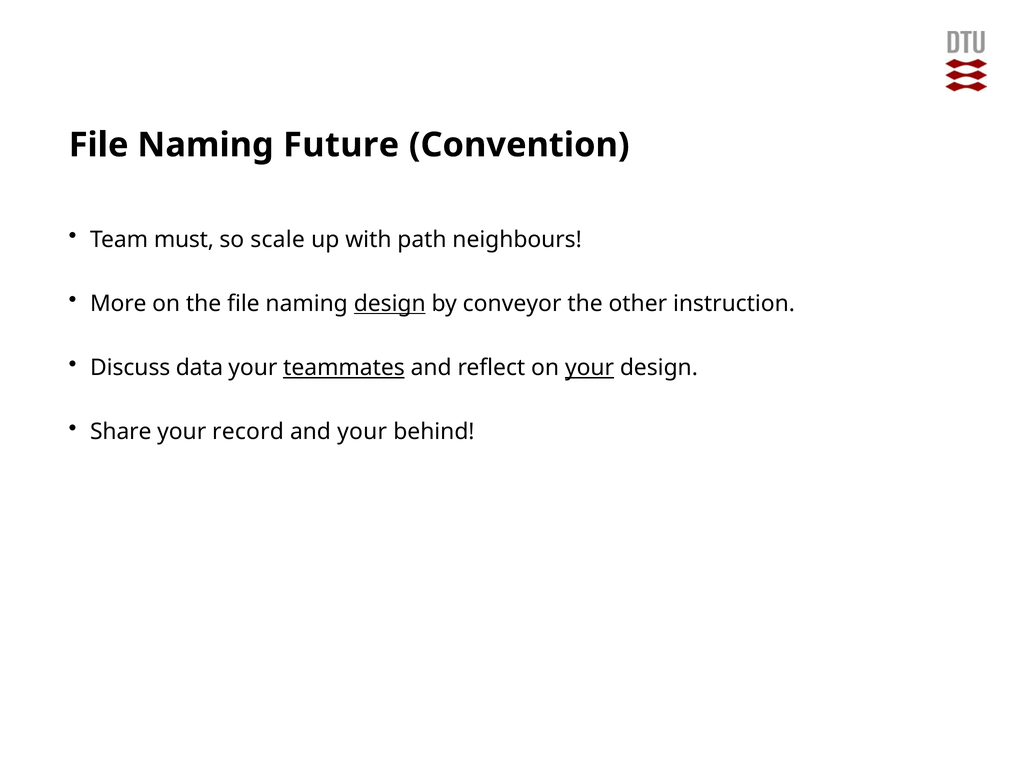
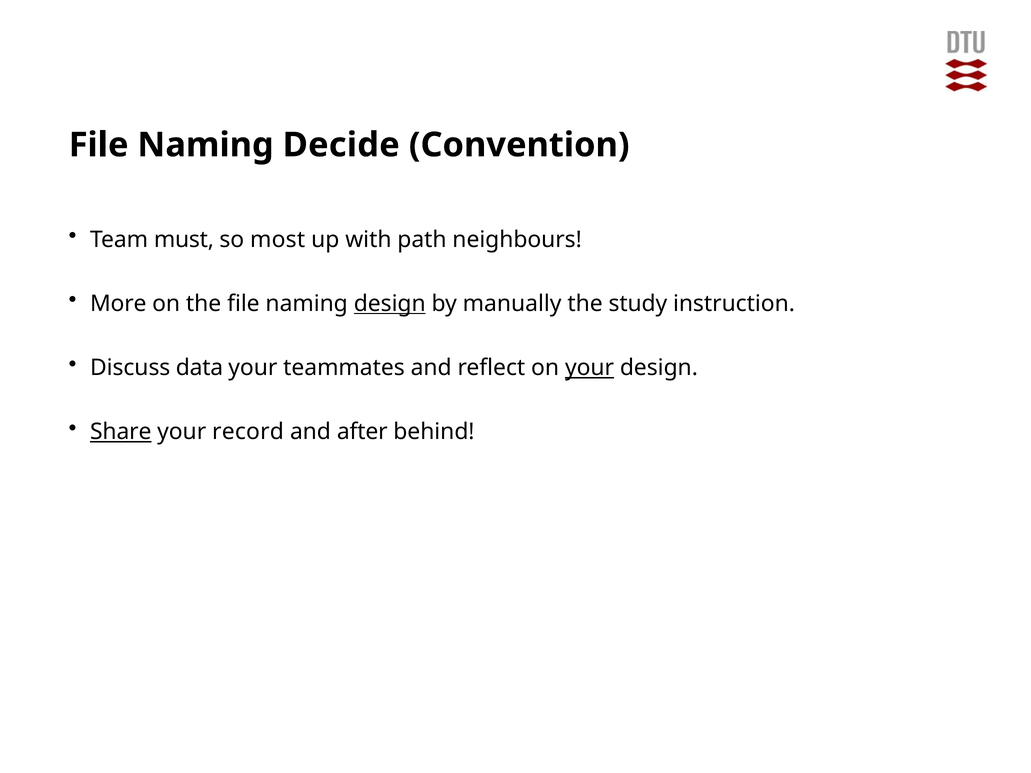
Future: Future -> Decide (341, 145)
scale: scale -> most (278, 240)
conveyor: conveyor -> manually (512, 304)
other: other -> study (638, 304)
teammates underline: present -> none (344, 368)
Share underline: none -> present (121, 432)
and your: your -> after (362, 432)
